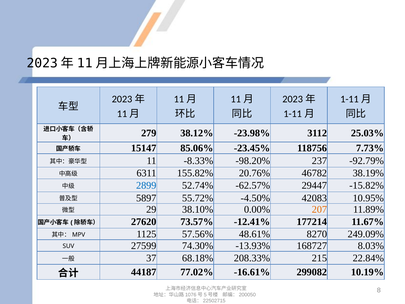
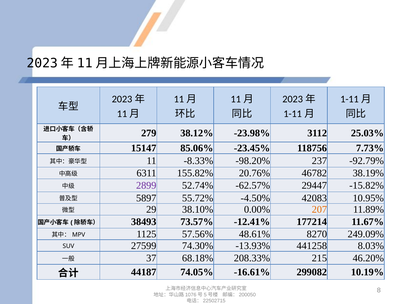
2899 colour: blue -> purple (146, 185)
27620: 27620 -> 38493 (144, 222)
168727: 168727 -> 441258 (312, 246)
22.84%: 22.84% -> 46.20% (368, 258)
77.02%: 77.02% -> 74.05% (197, 272)
